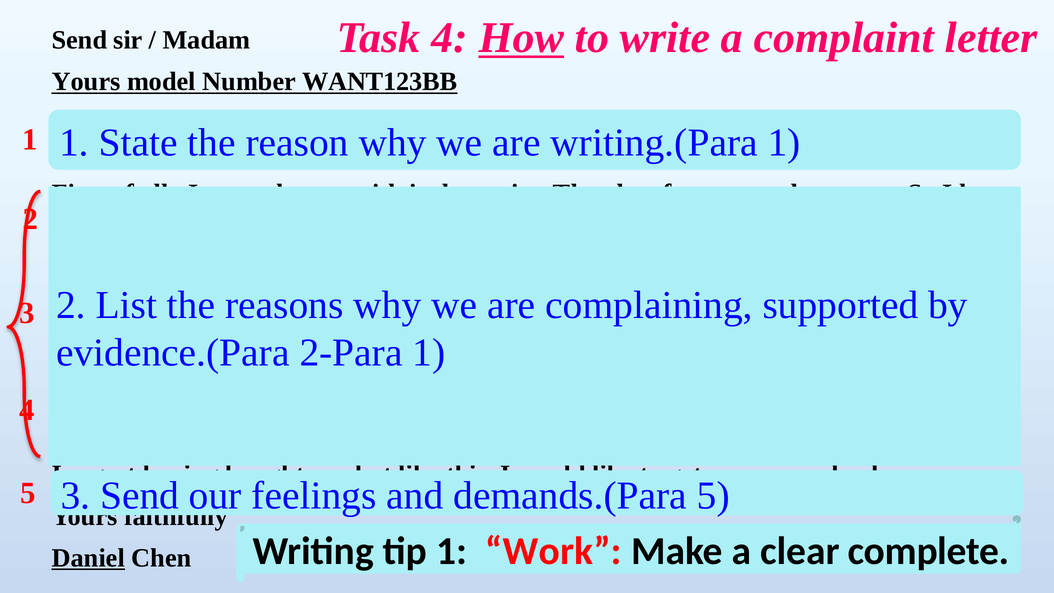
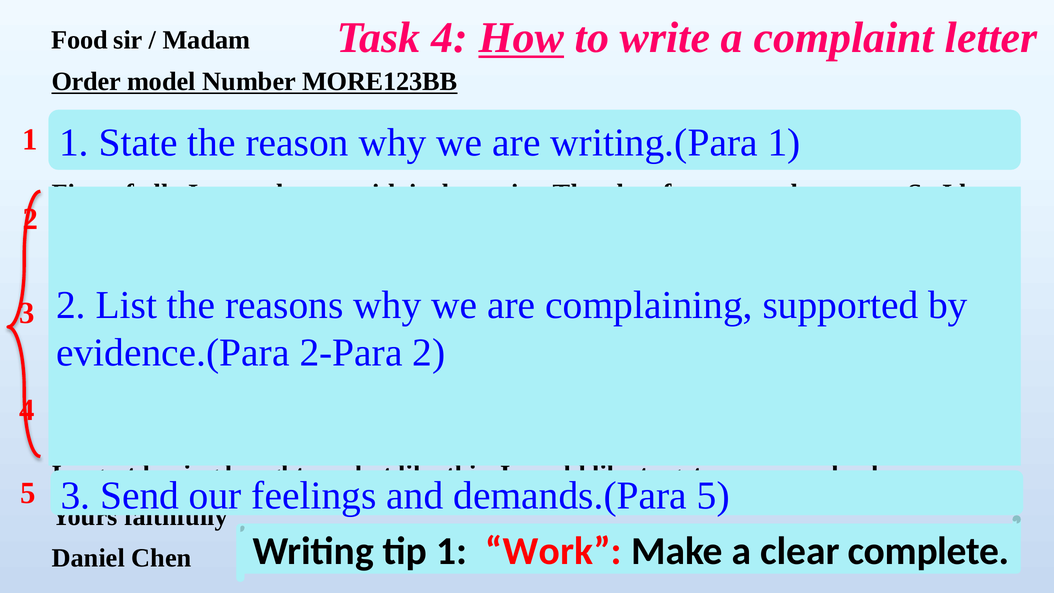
Send: Send -> Food (80, 40)
Yours: Yours -> Order (86, 82)
WANT123BB: WANT123BB -> MORE123BB (380, 82)
1: 1 -> 2 (429, 353)
Daniel underline: present -> none (88, 558)
